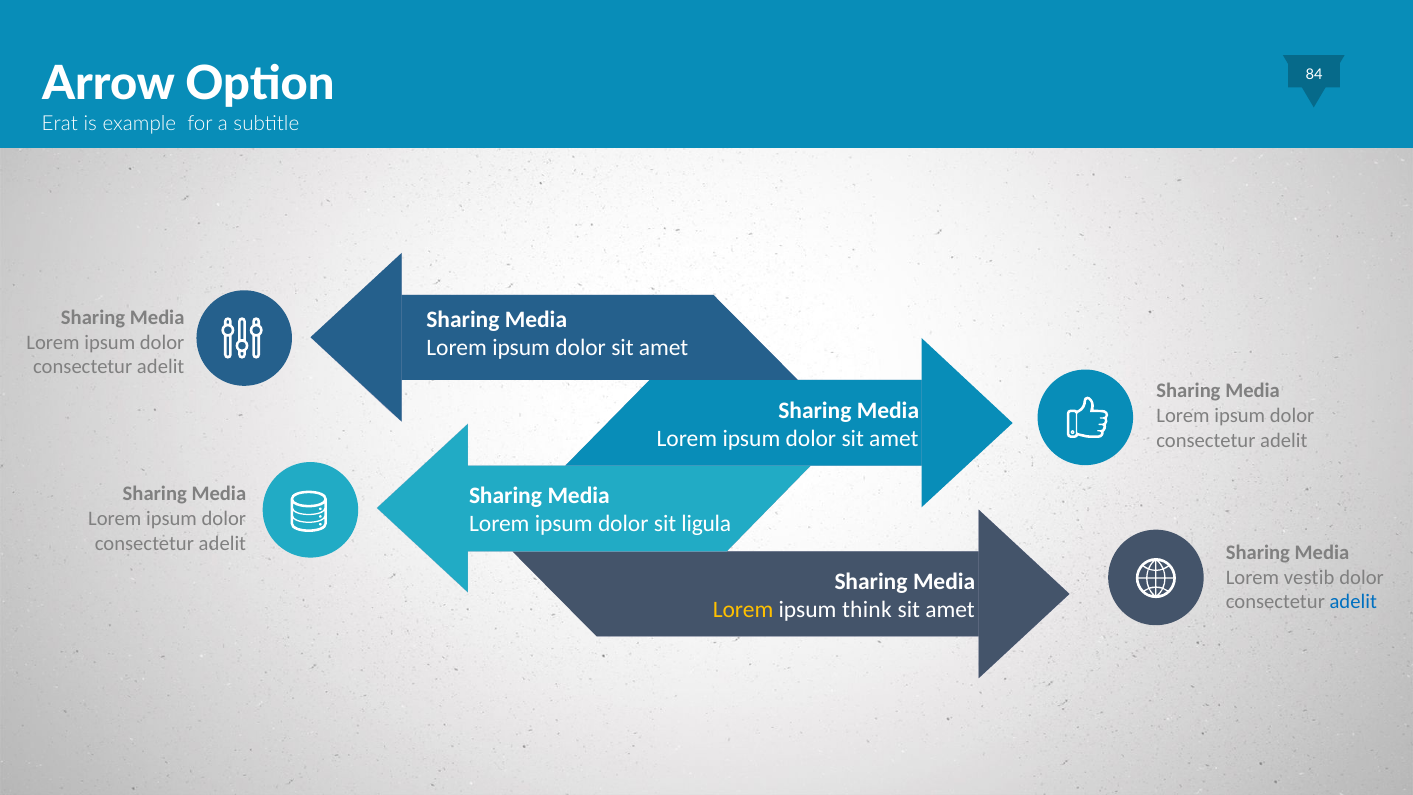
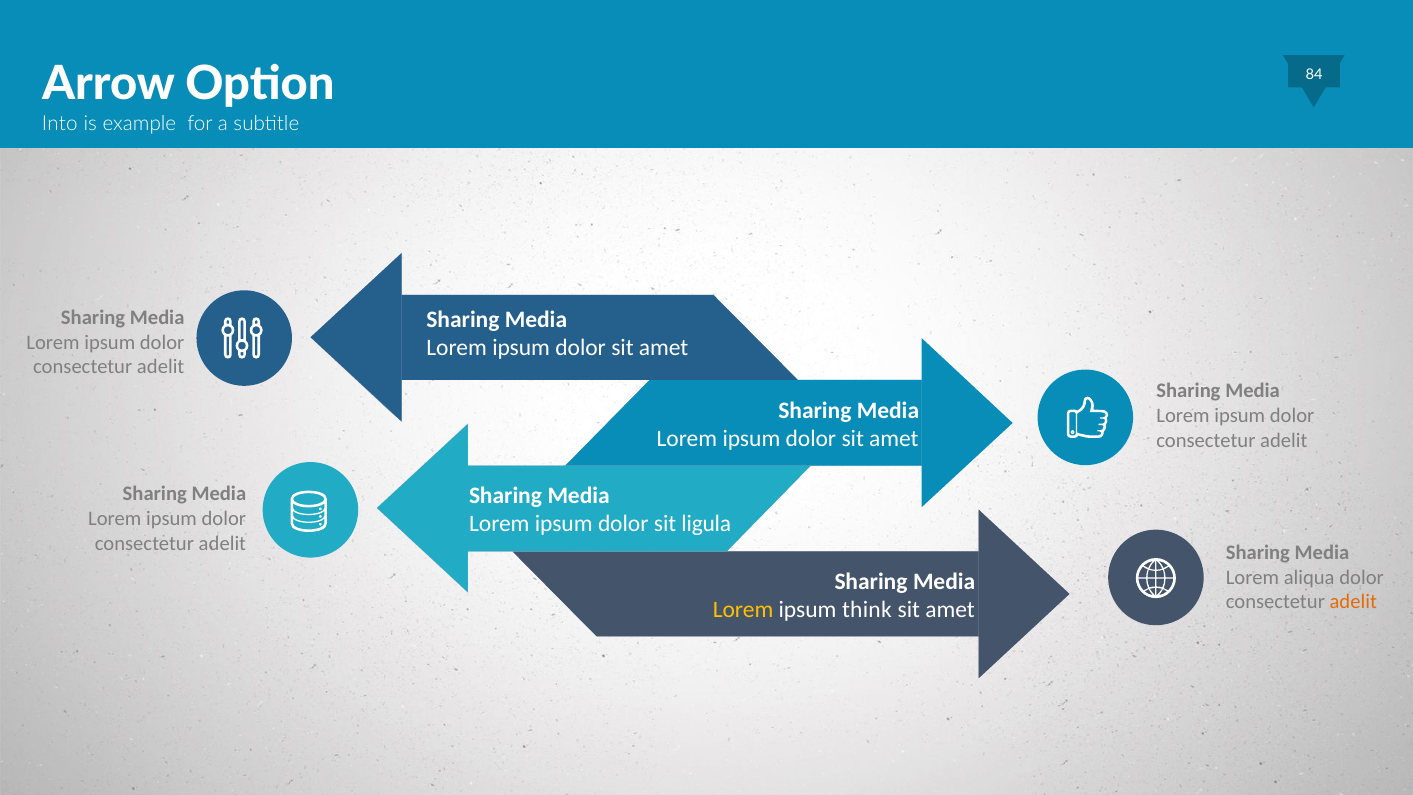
Erat: Erat -> Into (60, 124)
vestib: vestib -> aliqua (1309, 577)
adelit colour: blue -> orange (1353, 602)
